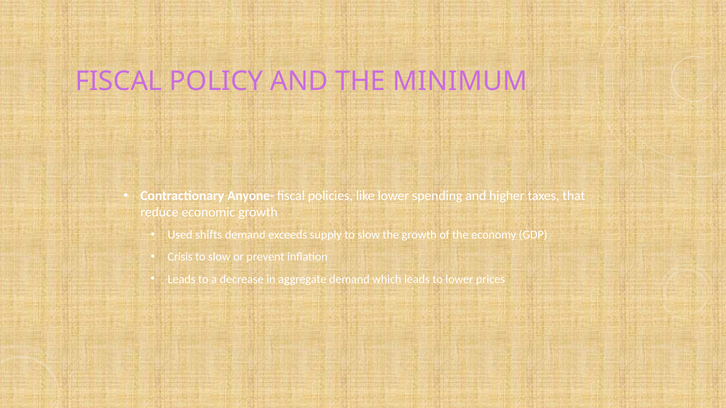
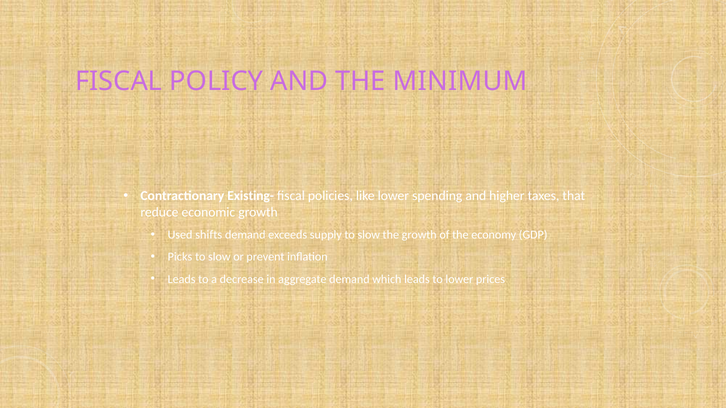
Anyone-: Anyone- -> Existing- (251, 196)
Crisis: Crisis -> Picks (180, 257)
